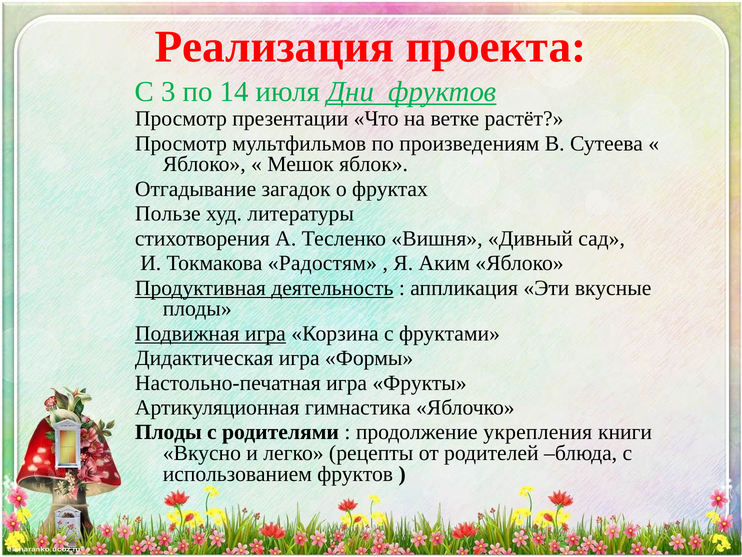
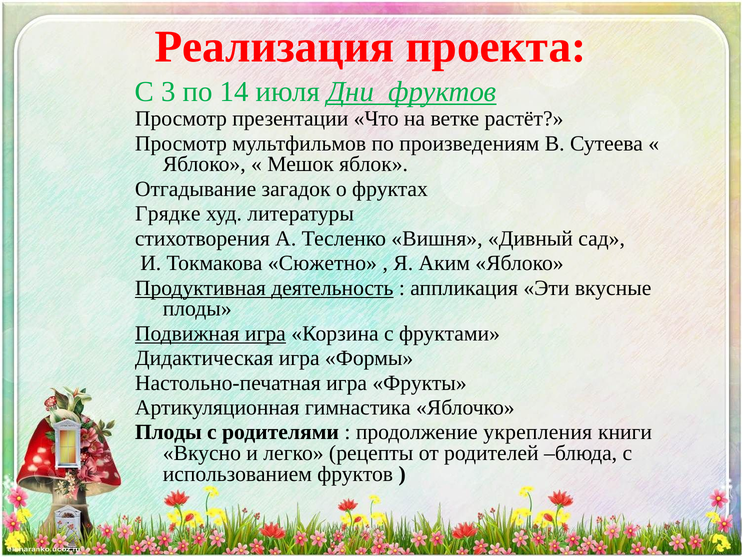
Пользе: Пользе -> Грядке (168, 213)
Радостям: Радостям -> Сюжетно (322, 263)
